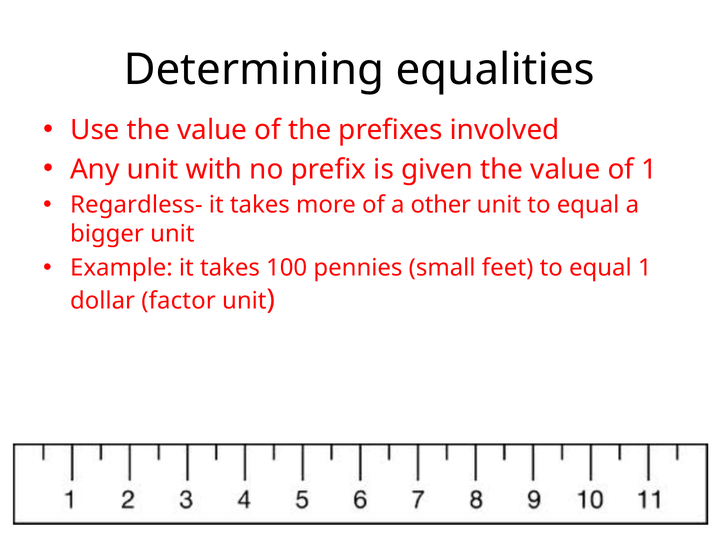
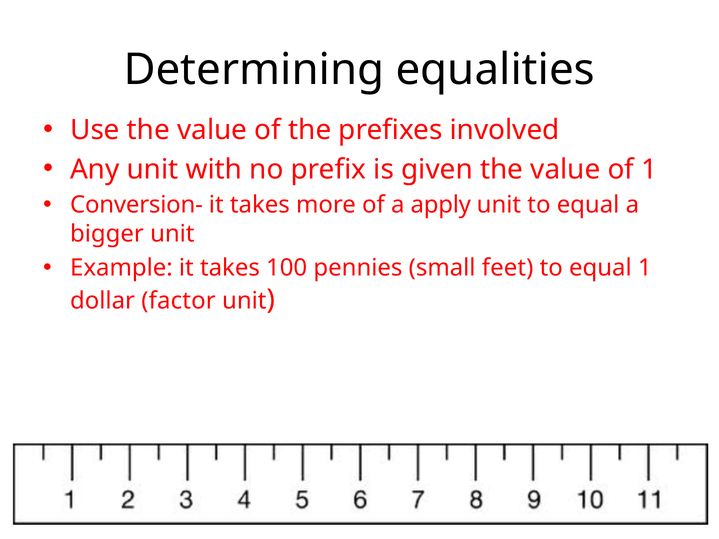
Regardless-: Regardless- -> Conversion- (136, 205)
other: other -> apply (441, 205)
